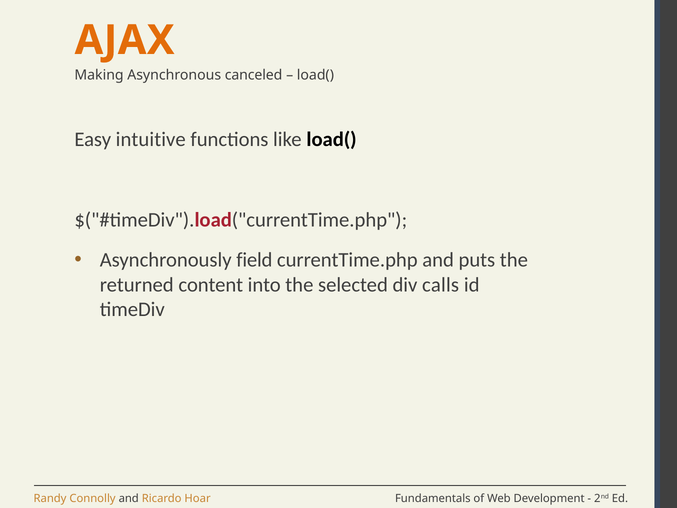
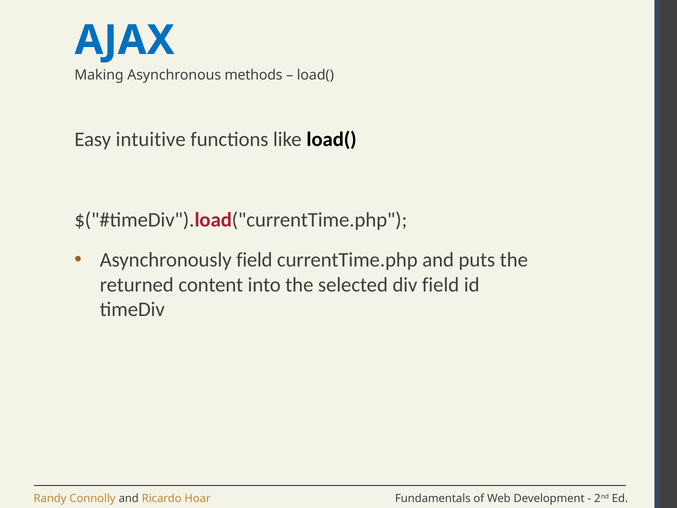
AJAX colour: orange -> blue (125, 40)
canceled: canceled -> methods (254, 75)
div calls: calls -> field (441, 285)
